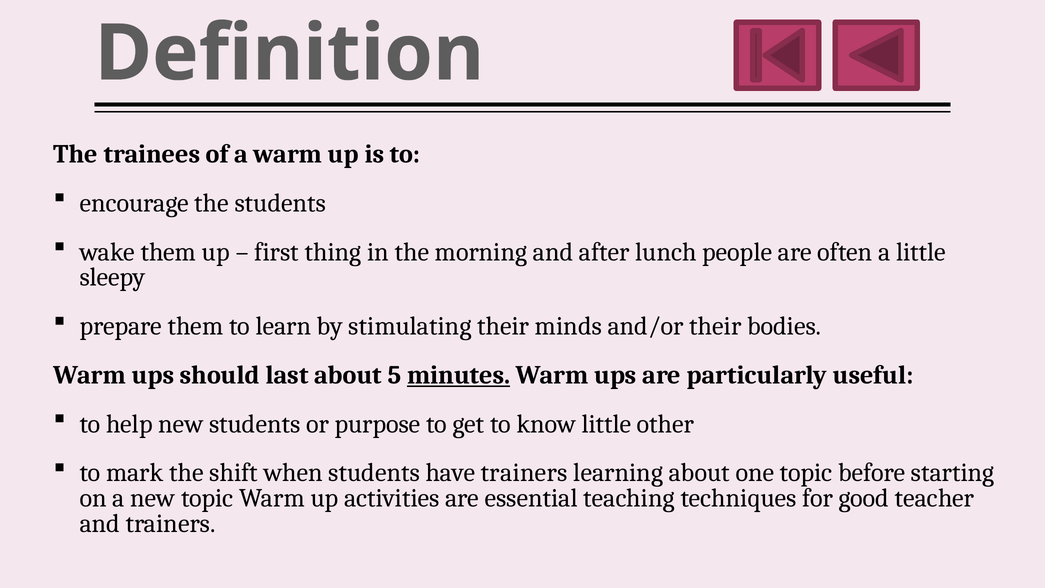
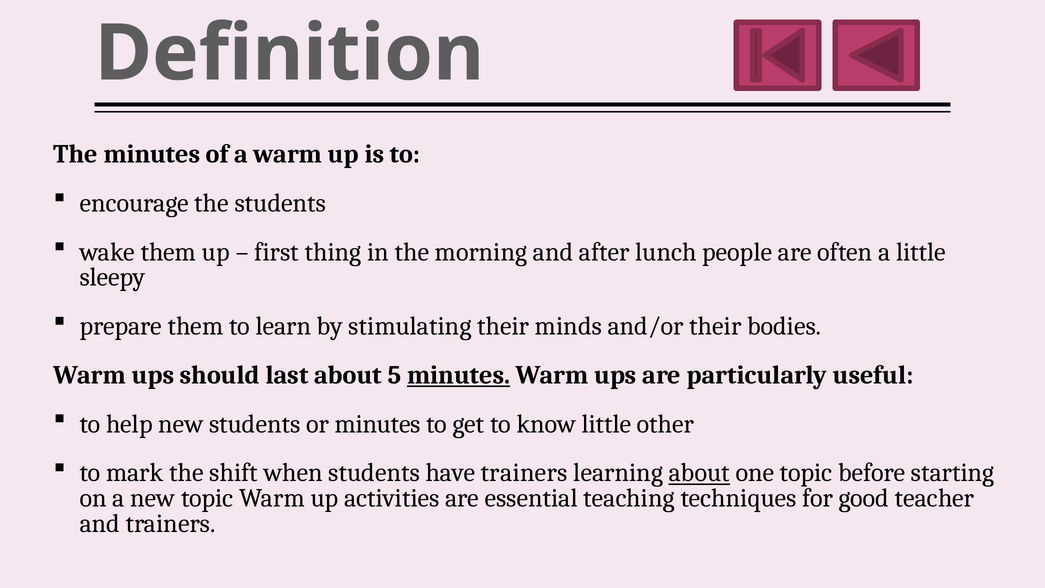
The trainees: trainees -> minutes (152, 154)
or purpose: purpose -> minutes (378, 424)
about underline: none -> present (699, 473)
